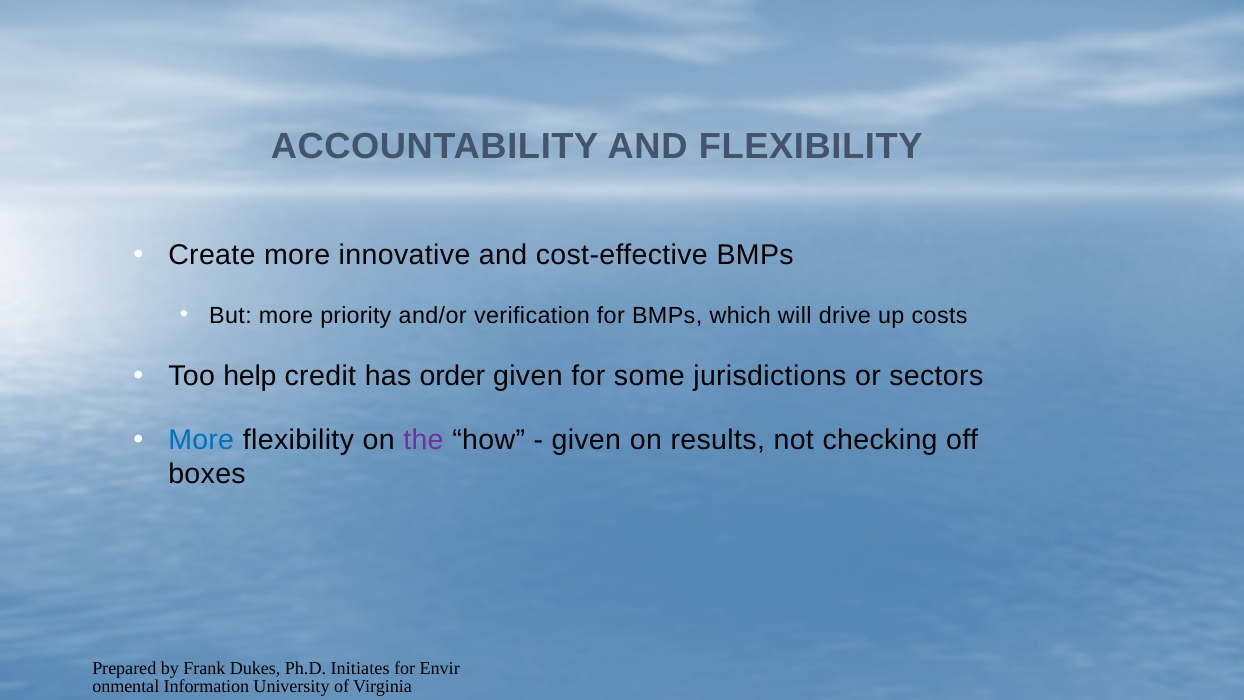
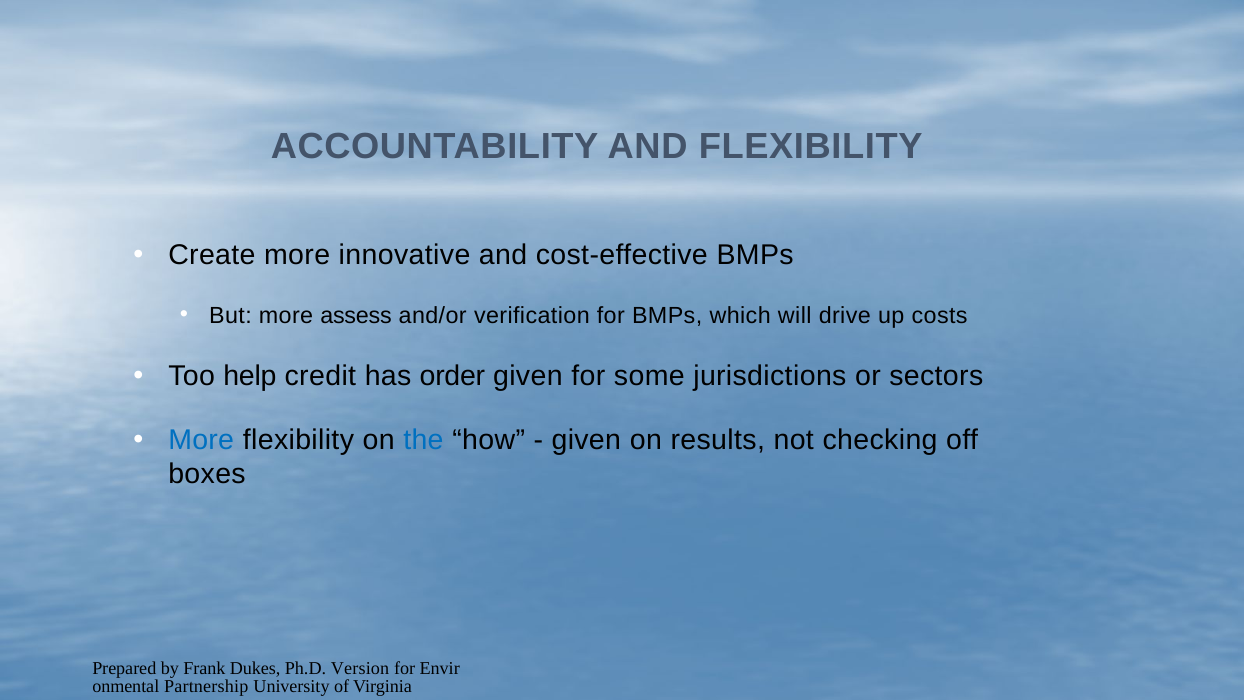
priority: priority -> assess (356, 315)
the colour: purple -> blue (423, 440)
Initiates: Initiates -> Version (360, 668)
Information: Information -> Partnership (206, 687)
